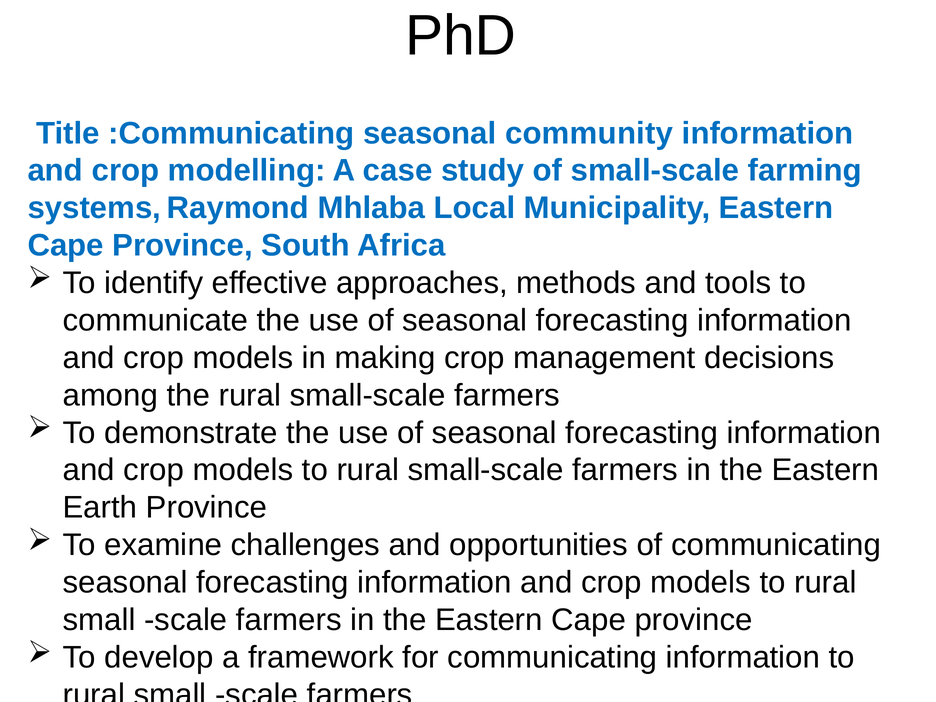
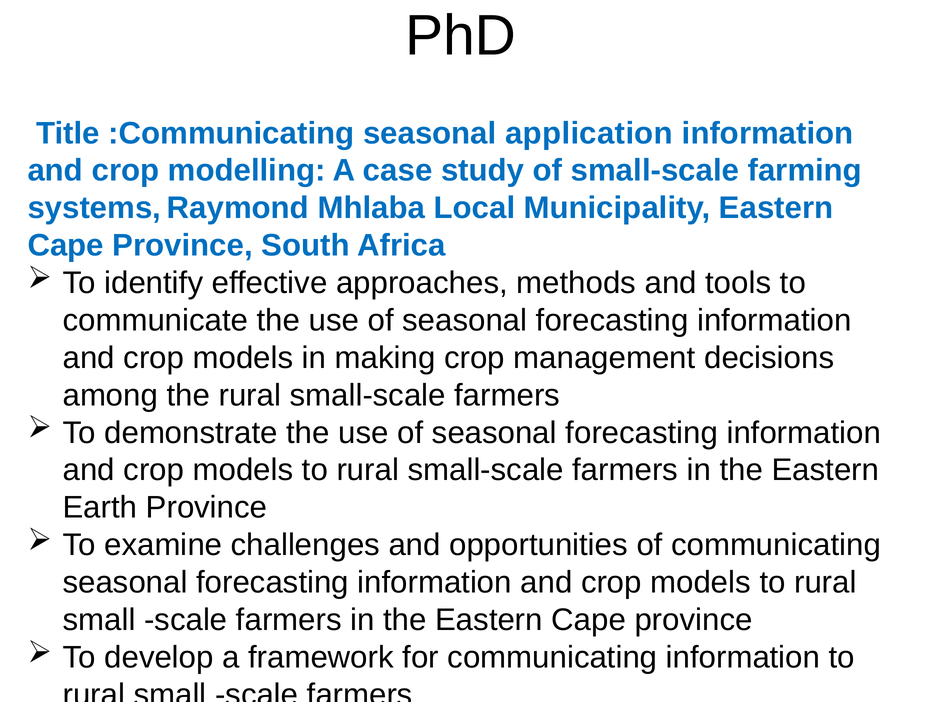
community: community -> application (589, 133)
